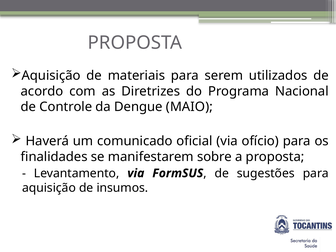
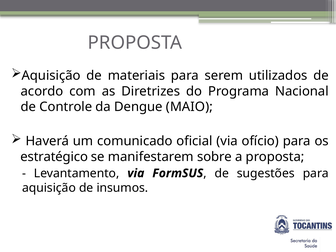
finalidades: finalidades -> estratégico (54, 157)
